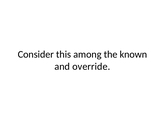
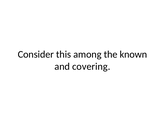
override: override -> covering (91, 66)
